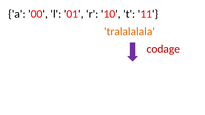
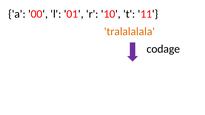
codage colour: red -> black (163, 49)
